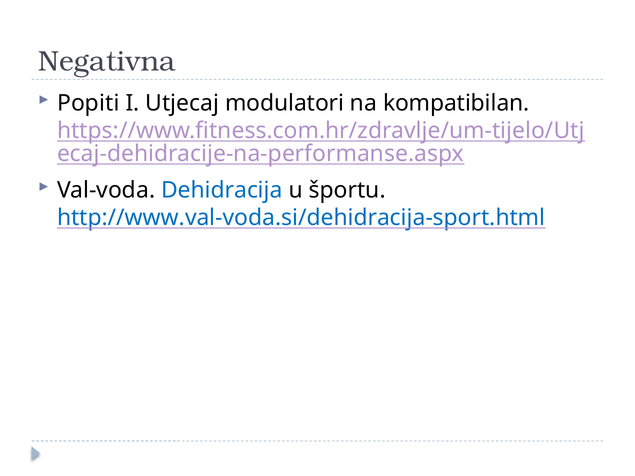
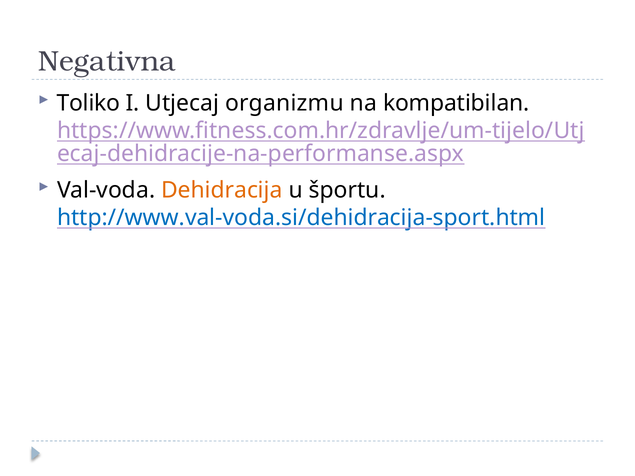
Popiti: Popiti -> Toliko (88, 103)
modulatori: modulatori -> organizmu (284, 103)
Dehidracija colour: blue -> orange (222, 190)
